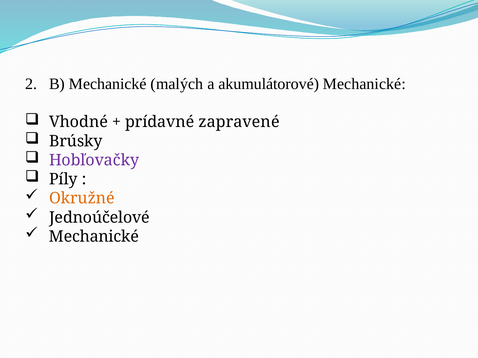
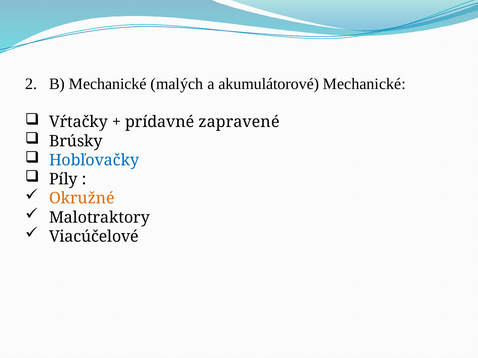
Vhodné: Vhodné -> Vŕtačky (78, 122)
Hobľovačky colour: purple -> blue (94, 160)
Jednoúčelové: Jednoúčelové -> Malotraktory (99, 218)
Mechanické: Mechanické -> Viacúčelové (94, 237)
